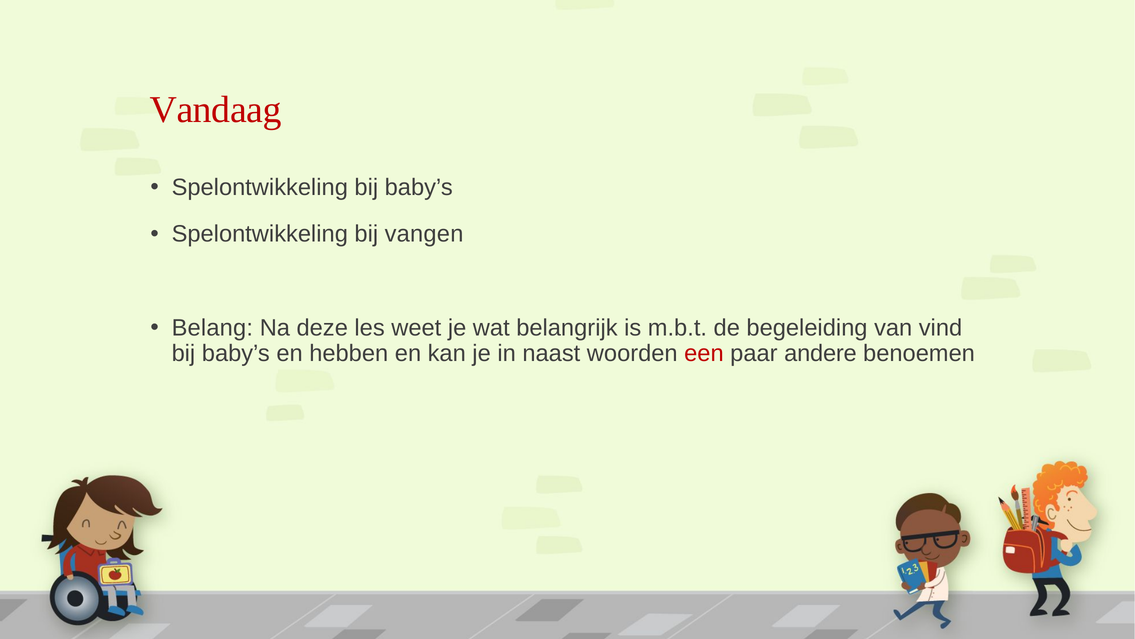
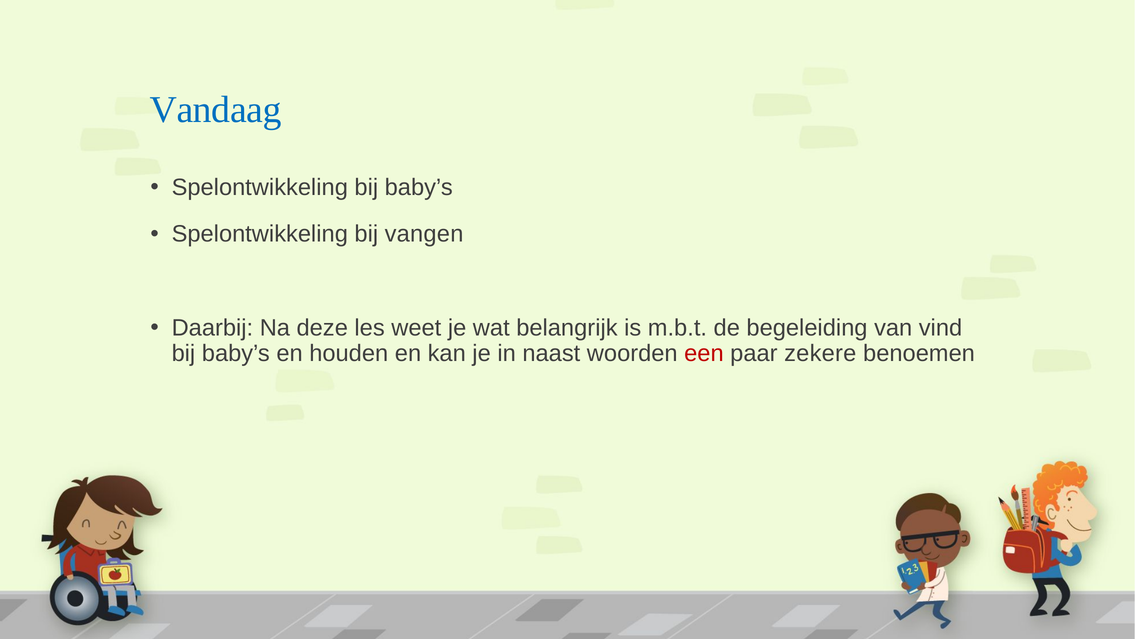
Vandaag colour: red -> blue (216, 110)
Belang: Belang -> Daarbij (212, 328)
hebben: hebben -> houden (349, 353)
andere: andere -> zekere (820, 353)
